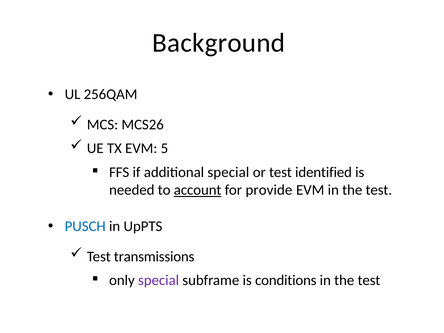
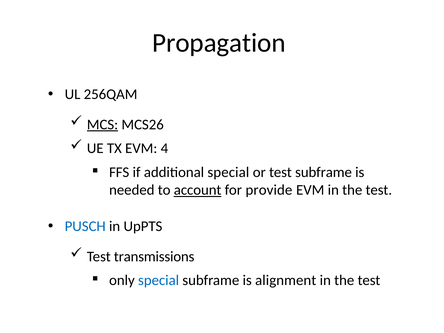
Background: Background -> Propagation (219, 43)
MCS underline: none -> present (103, 124)
5: 5 -> 4 (164, 148)
test identified: identified -> subframe (324, 172)
special colour: purple -> blue (159, 280)
conditions: conditions -> alignment (286, 280)
